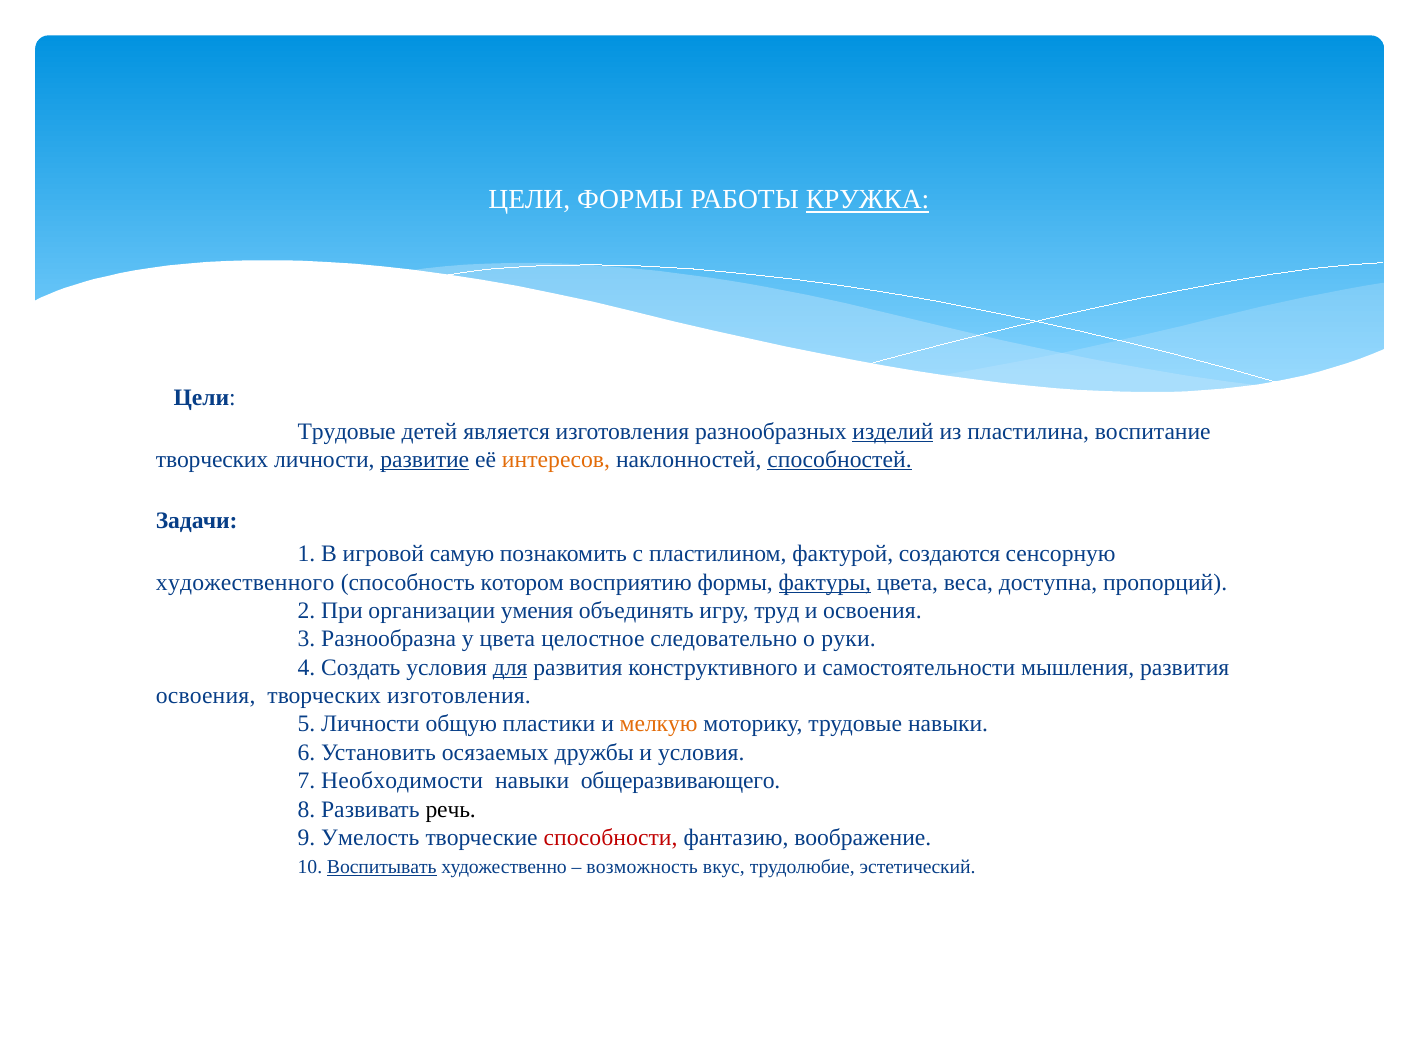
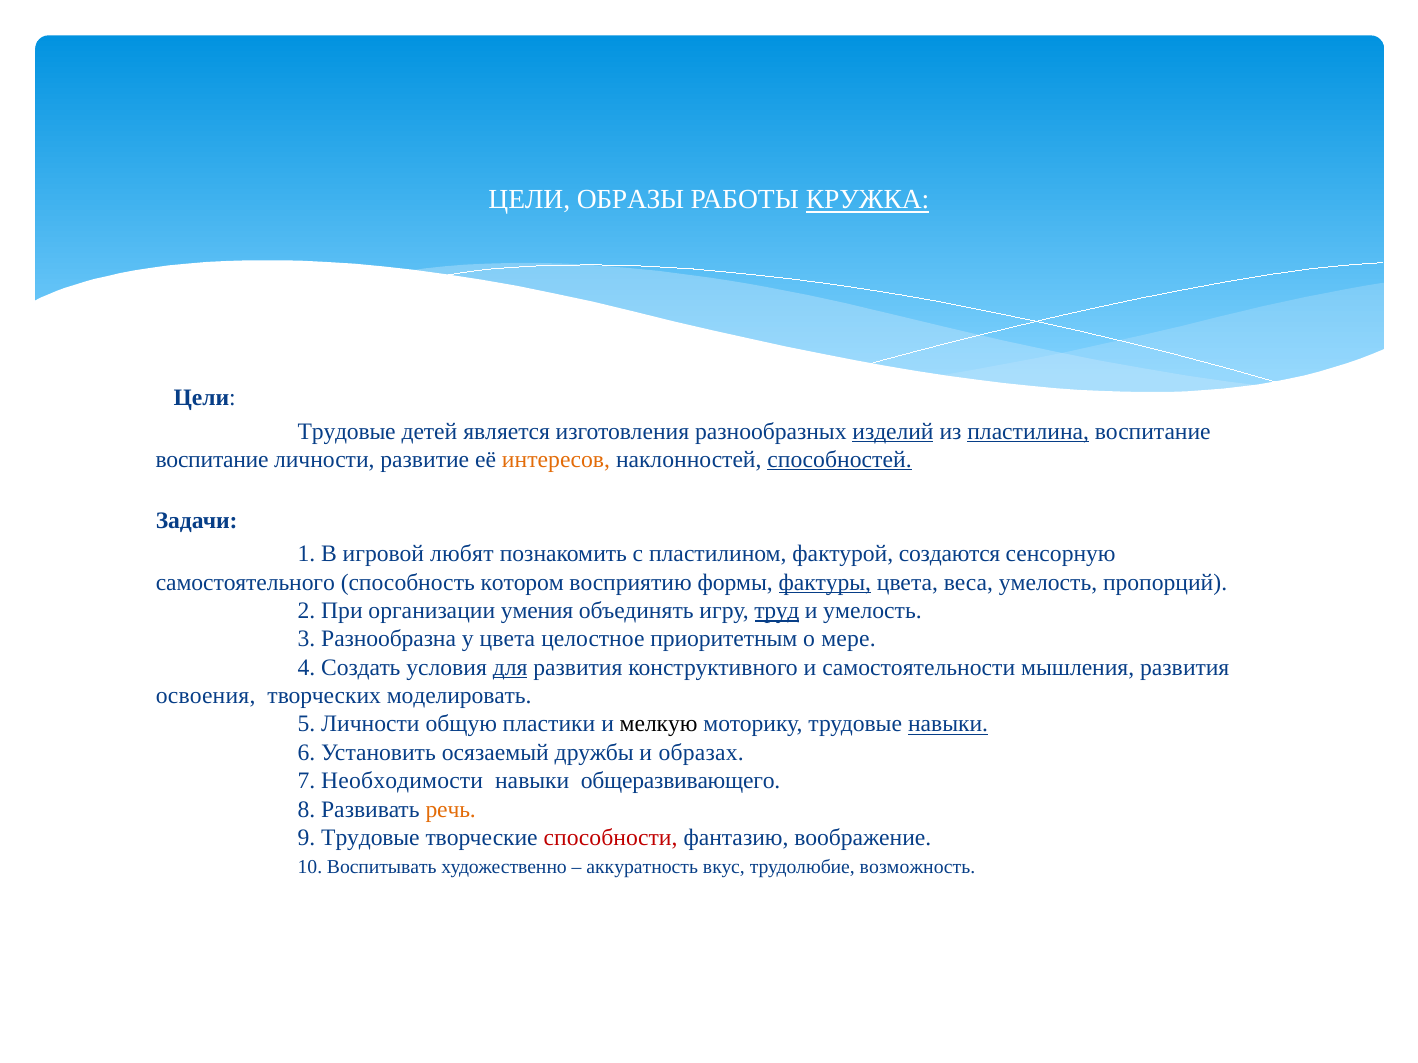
ЦЕЛИ ФОРМЫ: ФОРМЫ -> ОБРАЗЫ (631, 200)
пластилина underline: none -> present (1028, 431)
творческих: творческих -> воспитание (212, 460)
развитие underline: present -> none (425, 460)
самую: самую -> любят (462, 554)
художественного: художественного -> самостоятельного (245, 583)
веса доступна: доступна -> умелость (1048, 583)
труд underline: none -> present (777, 611)
и освоения: освоения -> умелость (873, 611)
следовательно: следовательно -> приоритетным (724, 639)
руки: руки -> мере (849, 639)
творческих изготовления: изготовления -> моделировать (459, 696)
мелкую colour: orange -> black (659, 725)
навыки underline: none -> present (948, 725)
осязаемых: осязаемых -> осязаемый (495, 753)
и условия: условия -> образах (701, 753)
речь colour: black -> orange (451, 810)
9 Умелость: Умелость -> Трудовые (370, 838)
Воспитывать underline: present -> none (382, 868)
возможность: возможность -> аккуратность (642, 868)
эстетический: эстетический -> возможность (918, 868)
